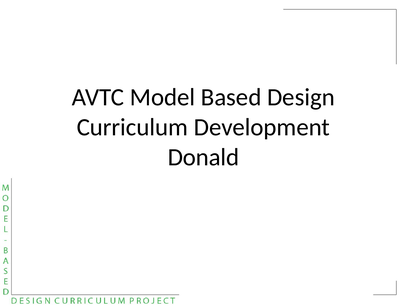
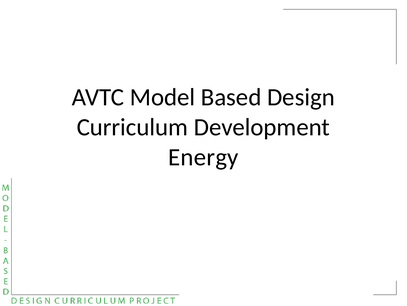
Donald: Donald -> Energy (203, 157)
